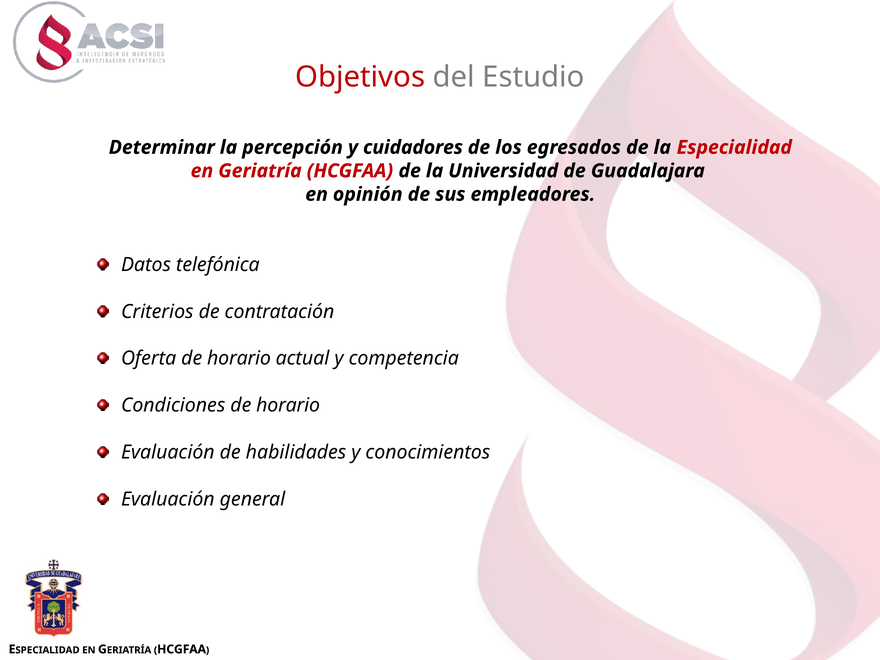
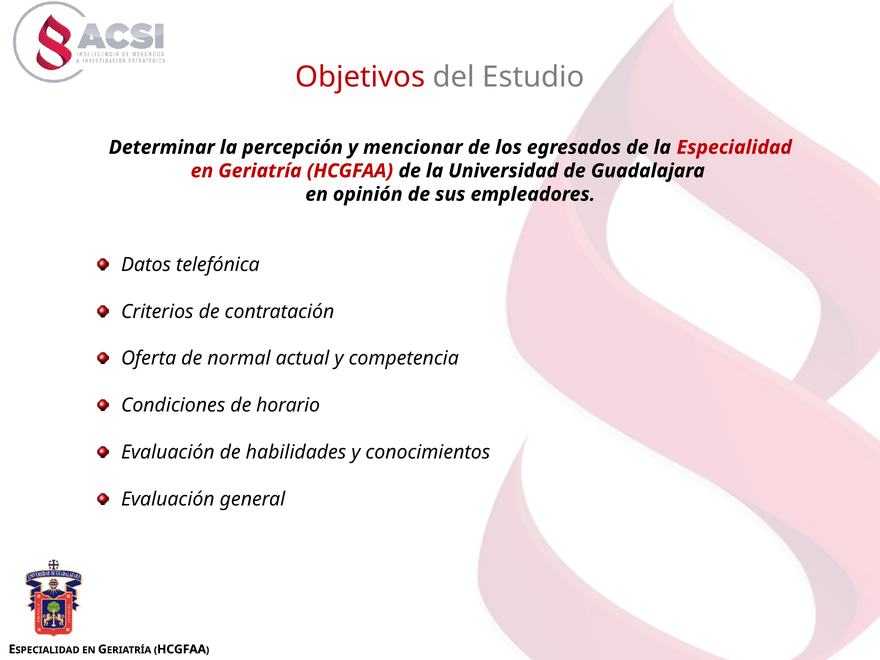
cuidadores: cuidadores -> mencionar (413, 147)
Oferta de horario: horario -> normal (239, 359)
